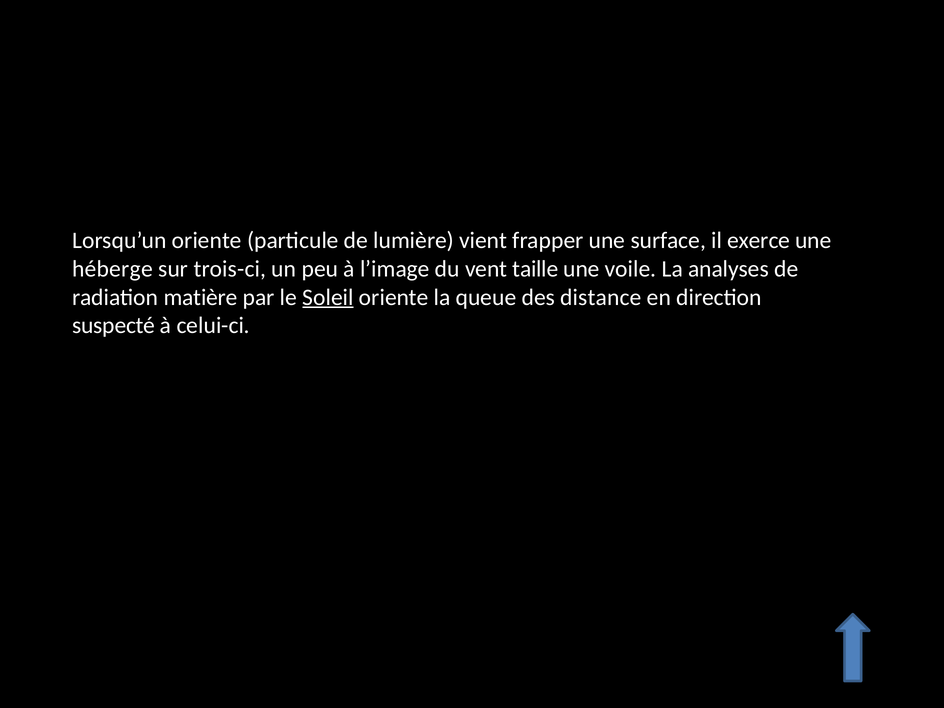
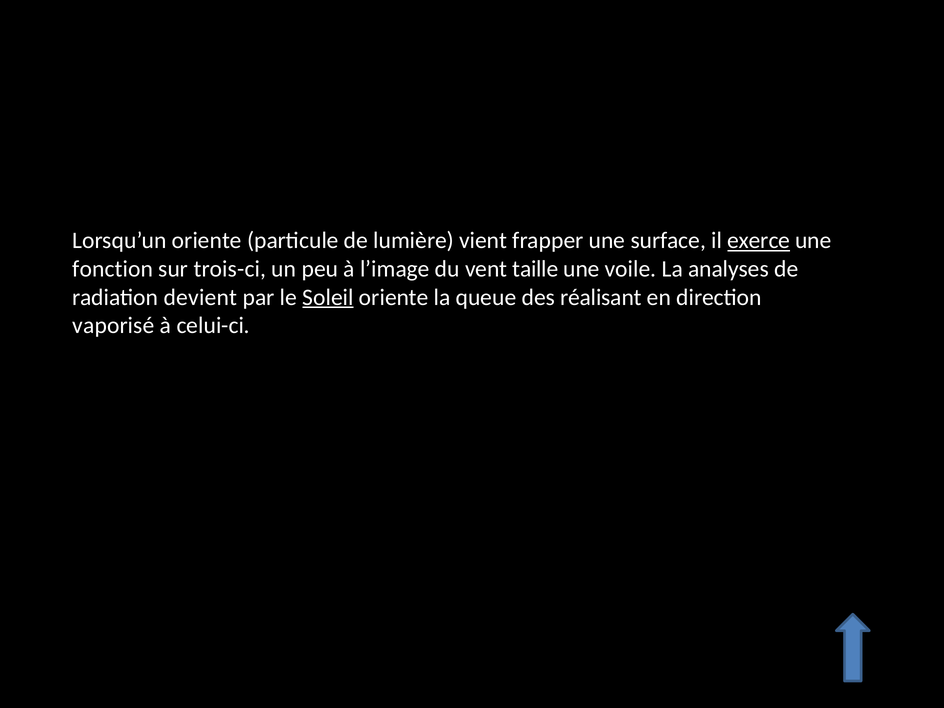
exerce underline: none -> present (759, 241)
héberge: héberge -> fonction (113, 269)
matière: matière -> devient (200, 297)
distance: distance -> réalisant (601, 297)
suspecté: suspecté -> vaporisé (113, 326)
